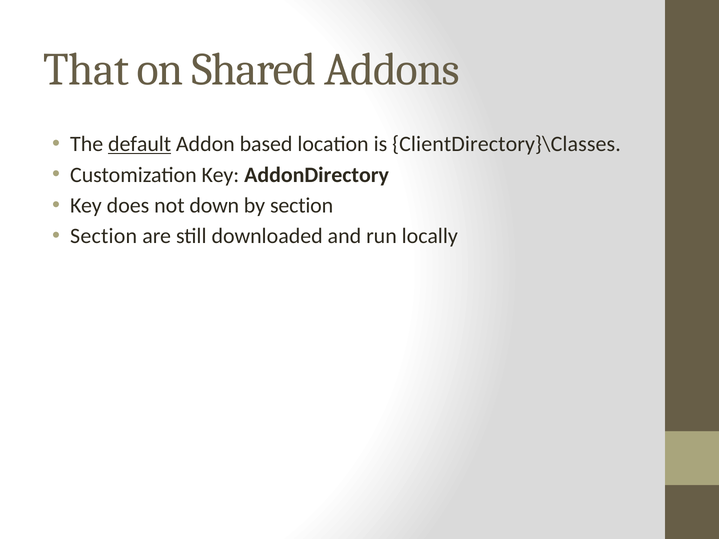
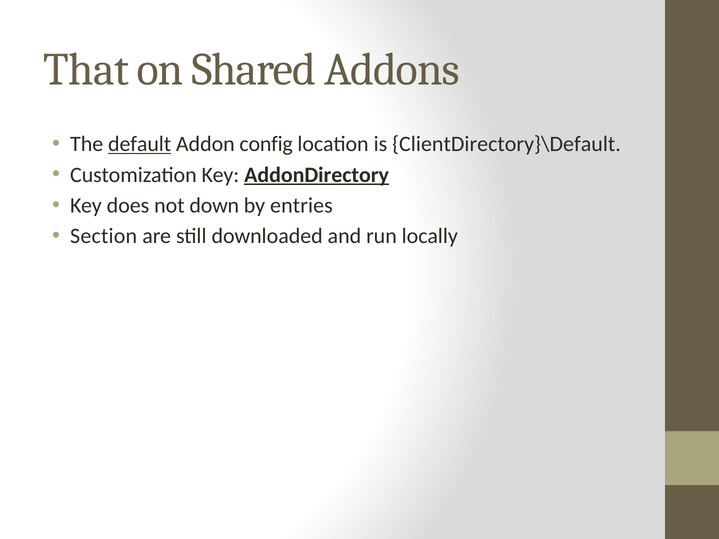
based: based -> config (266, 144)
ClientDirectory}\Classes: ClientDirectory}\Classes -> ClientDirectory}\Default (507, 144)
AddonDirectory underline: none -> present (317, 175)
by section: section -> entries (301, 206)
